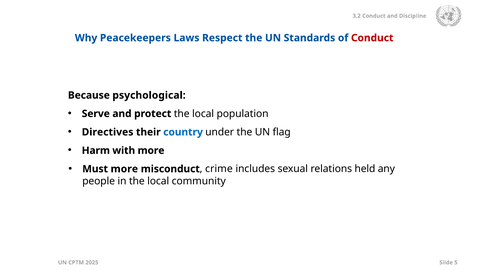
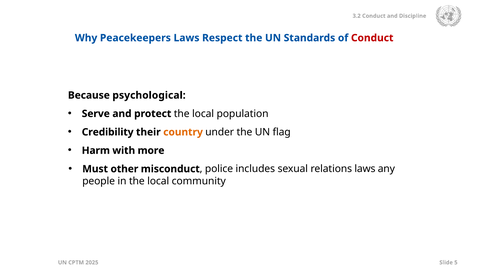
Directives: Directives -> Credibility (108, 132)
country colour: blue -> orange (183, 132)
Must more: more -> other (124, 169)
crime: crime -> police (219, 169)
relations held: held -> laws (365, 169)
